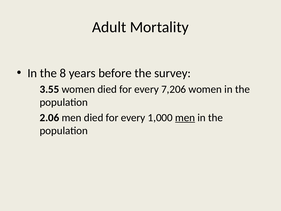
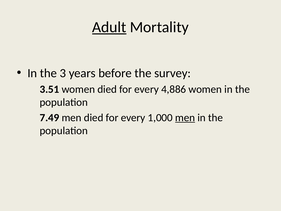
Adult underline: none -> present (109, 27)
8: 8 -> 3 (63, 73)
3.55: 3.55 -> 3.51 (49, 89)
7,206: 7,206 -> 4,886 (174, 89)
2.06: 2.06 -> 7.49 (49, 117)
